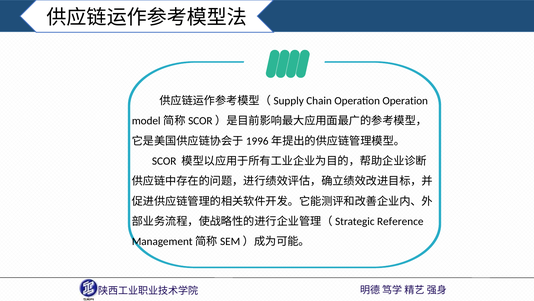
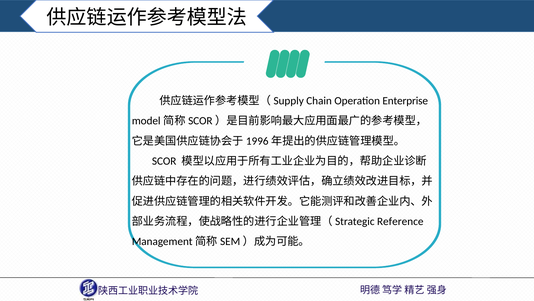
Operation Operation: Operation -> Enterprise (405, 101)
